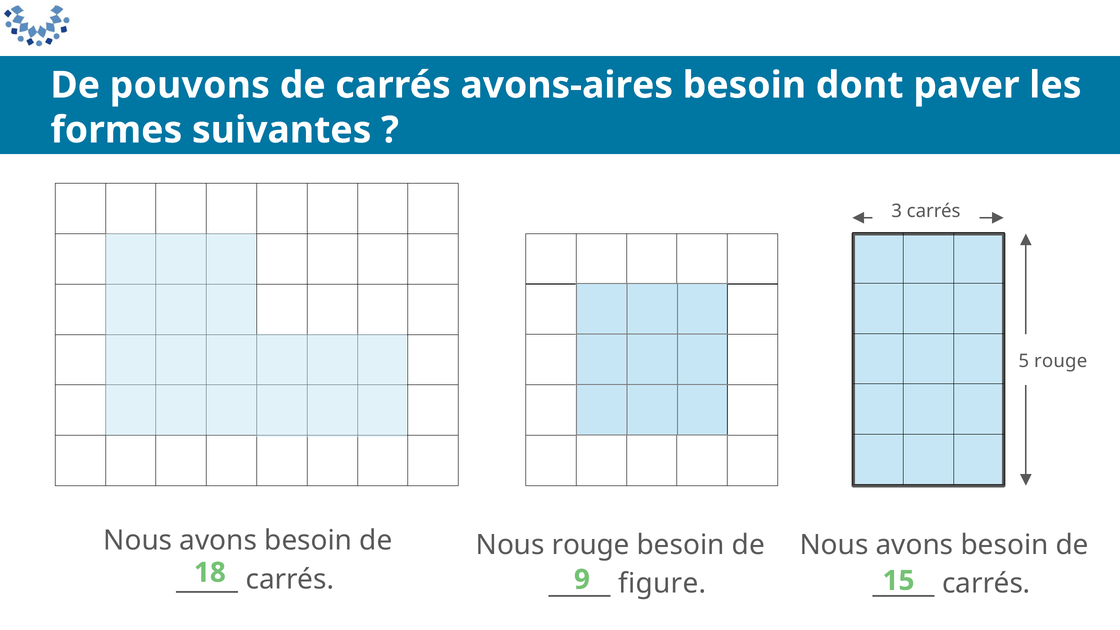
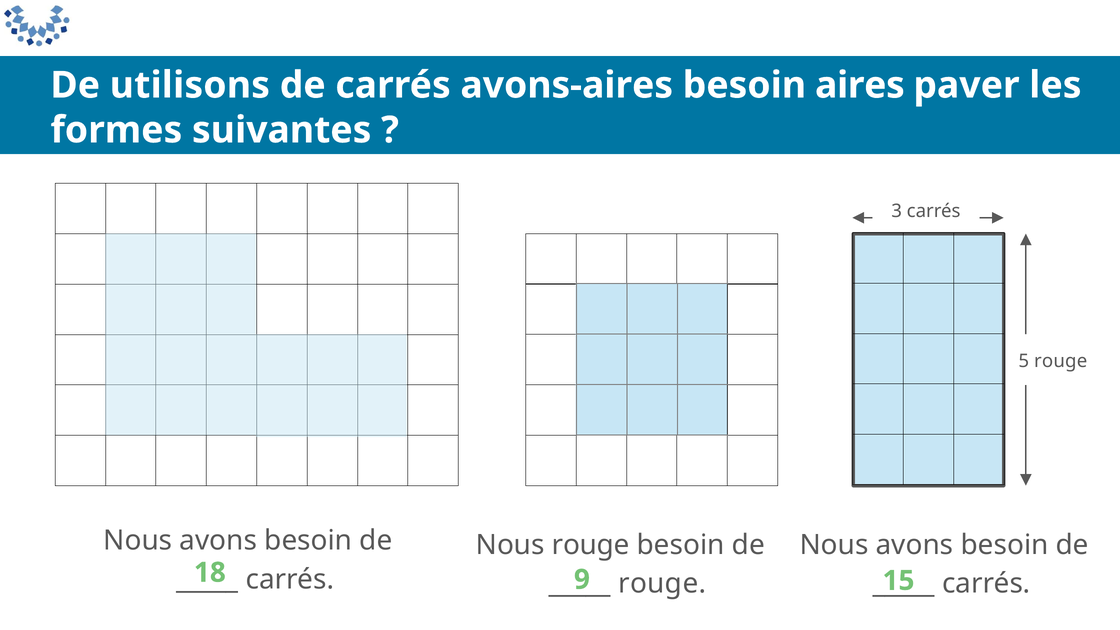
pouvons: pouvons -> utilisons (190, 85)
dont: dont -> aires (860, 85)
figure: figure -> rouge (662, 583)
